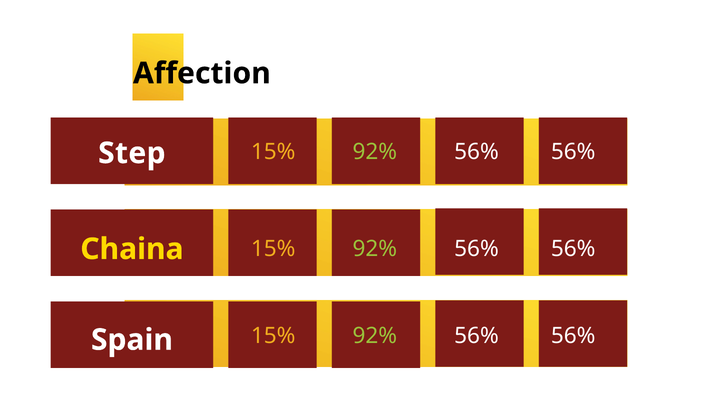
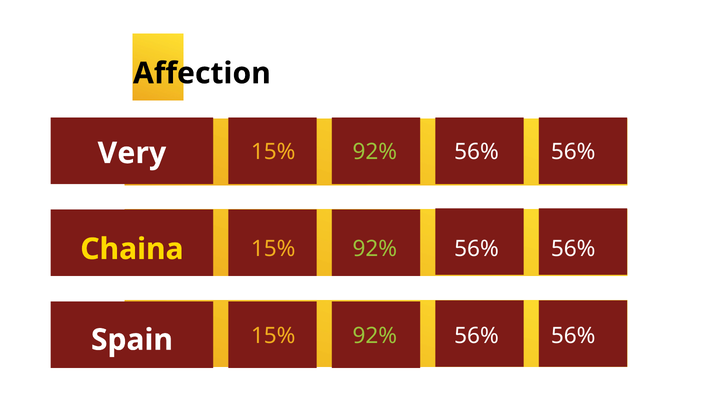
Step: Step -> Very (132, 153)
